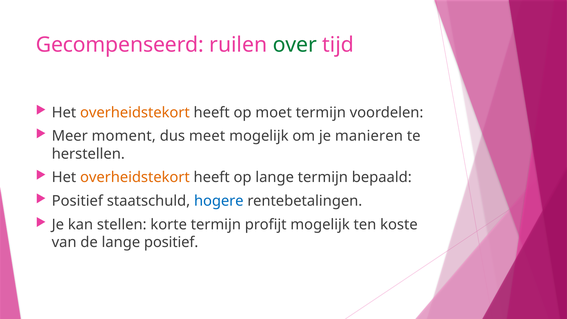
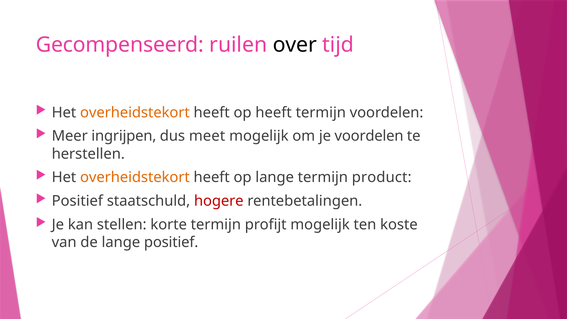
over colour: green -> black (295, 45)
op moet: moet -> heeft (274, 112)
moment: moment -> ingrijpen (124, 136)
je manieren: manieren -> voordelen (369, 136)
bepaald: bepaald -> product (382, 177)
hogere colour: blue -> red (219, 201)
